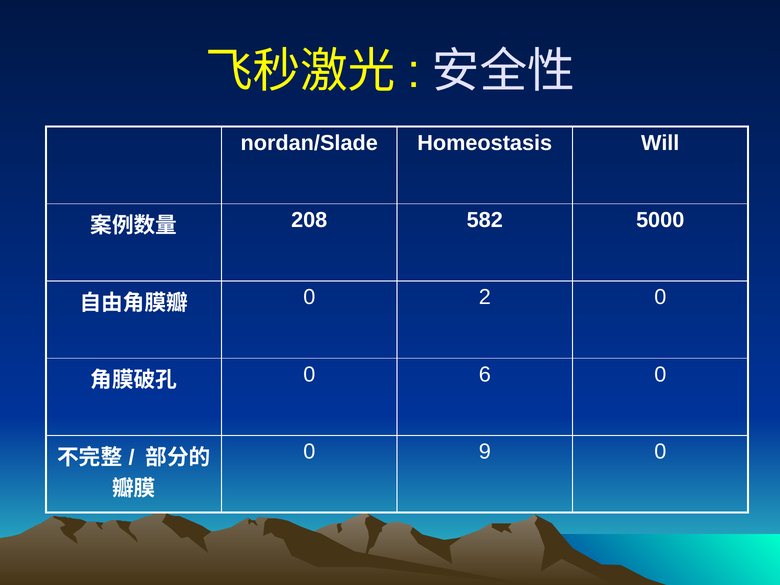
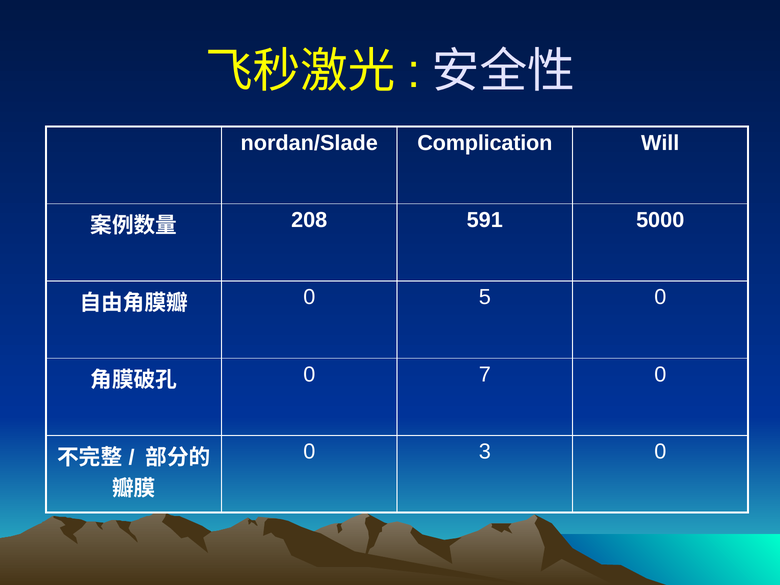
Homeostasis: Homeostasis -> Complication (485, 143)
582: 582 -> 591 (485, 220)
2: 2 -> 5 (485, 297)
6: 6 -> 7 (485, 375)
9: 9 -> 3 (485, 452)
